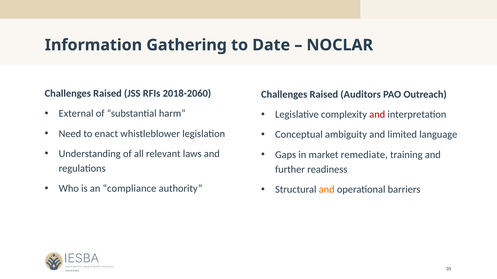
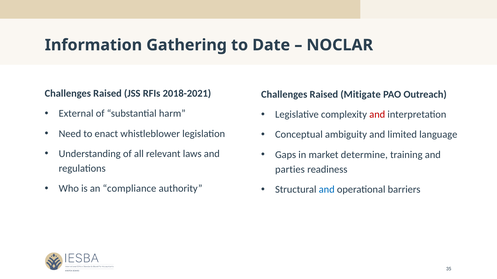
2018-2060: 2018-2060 -> 2018-2021 (187, 94)
Auditors: Auditors -> Mitigate (361, 95)
remediate: remediate -> determine (364, 155)
further: further -> parties (290, 170)
and colour: orange -> blue (327, 190)
